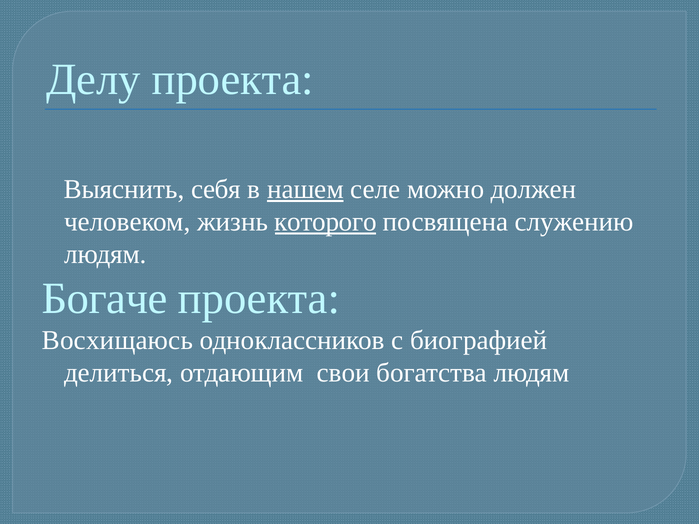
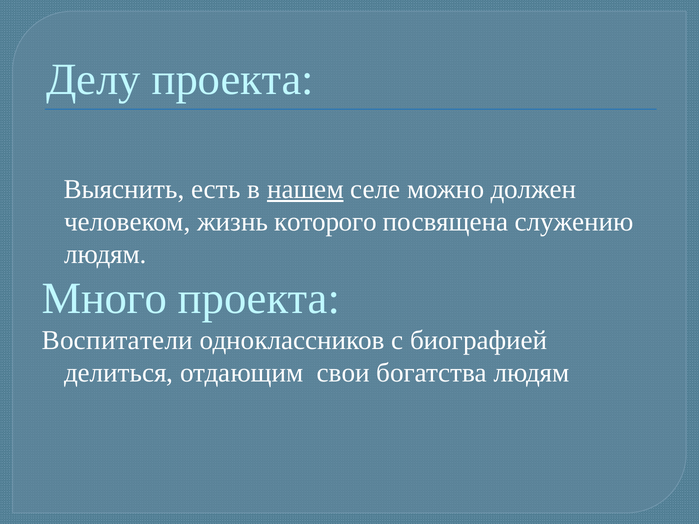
себя: себя -> есть (216, 189)
которого underline: present -> none (326, 222)
Богаче: Богаче -> Много (104, 299)
Восхищаюсь: Восхищаюсь -> Воспитатели (117, 341)
